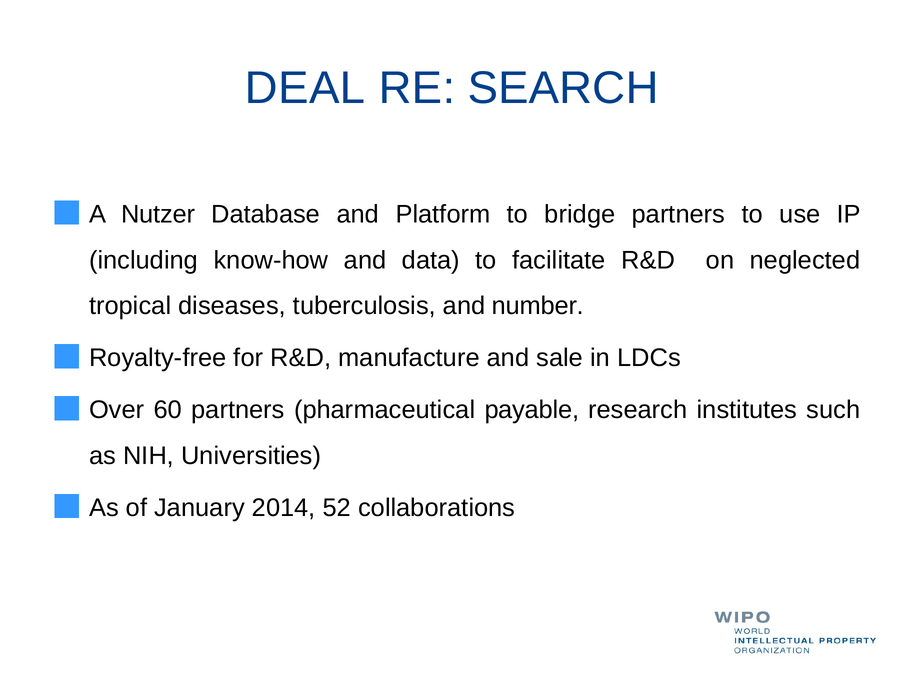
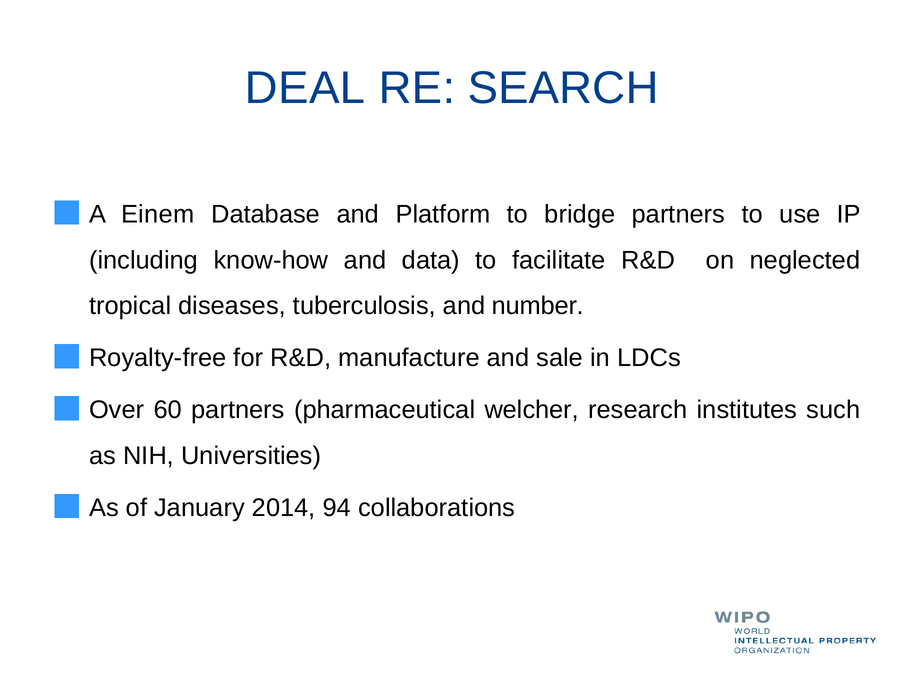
Nutzer: Nutzer -> Einem (158, 214)
payable: payable -> welcher (532, 410)
52: 52 -> 94 (337, 508)
